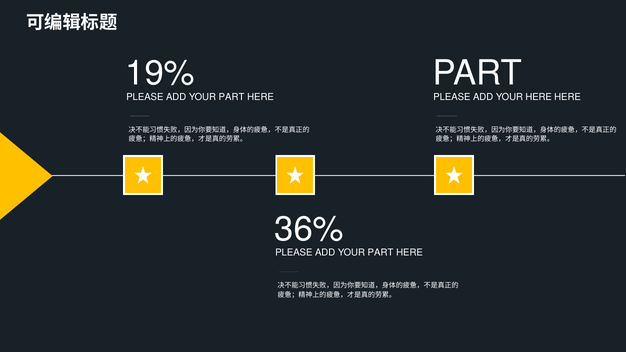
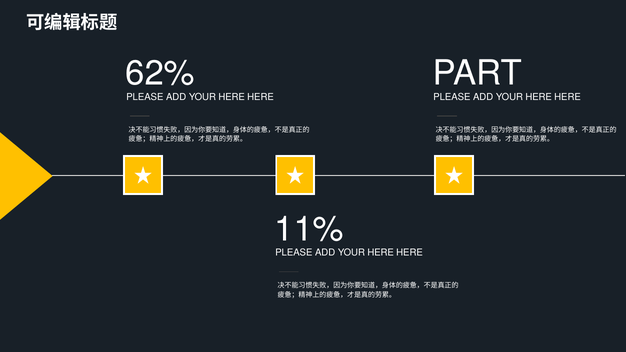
19%: 19% -> 62% (160, 73)
PART: PART -> HERE (232, 97)
36%: 36% -> 11% (309, 229)
PART: PART -> HERE (381, 253)
